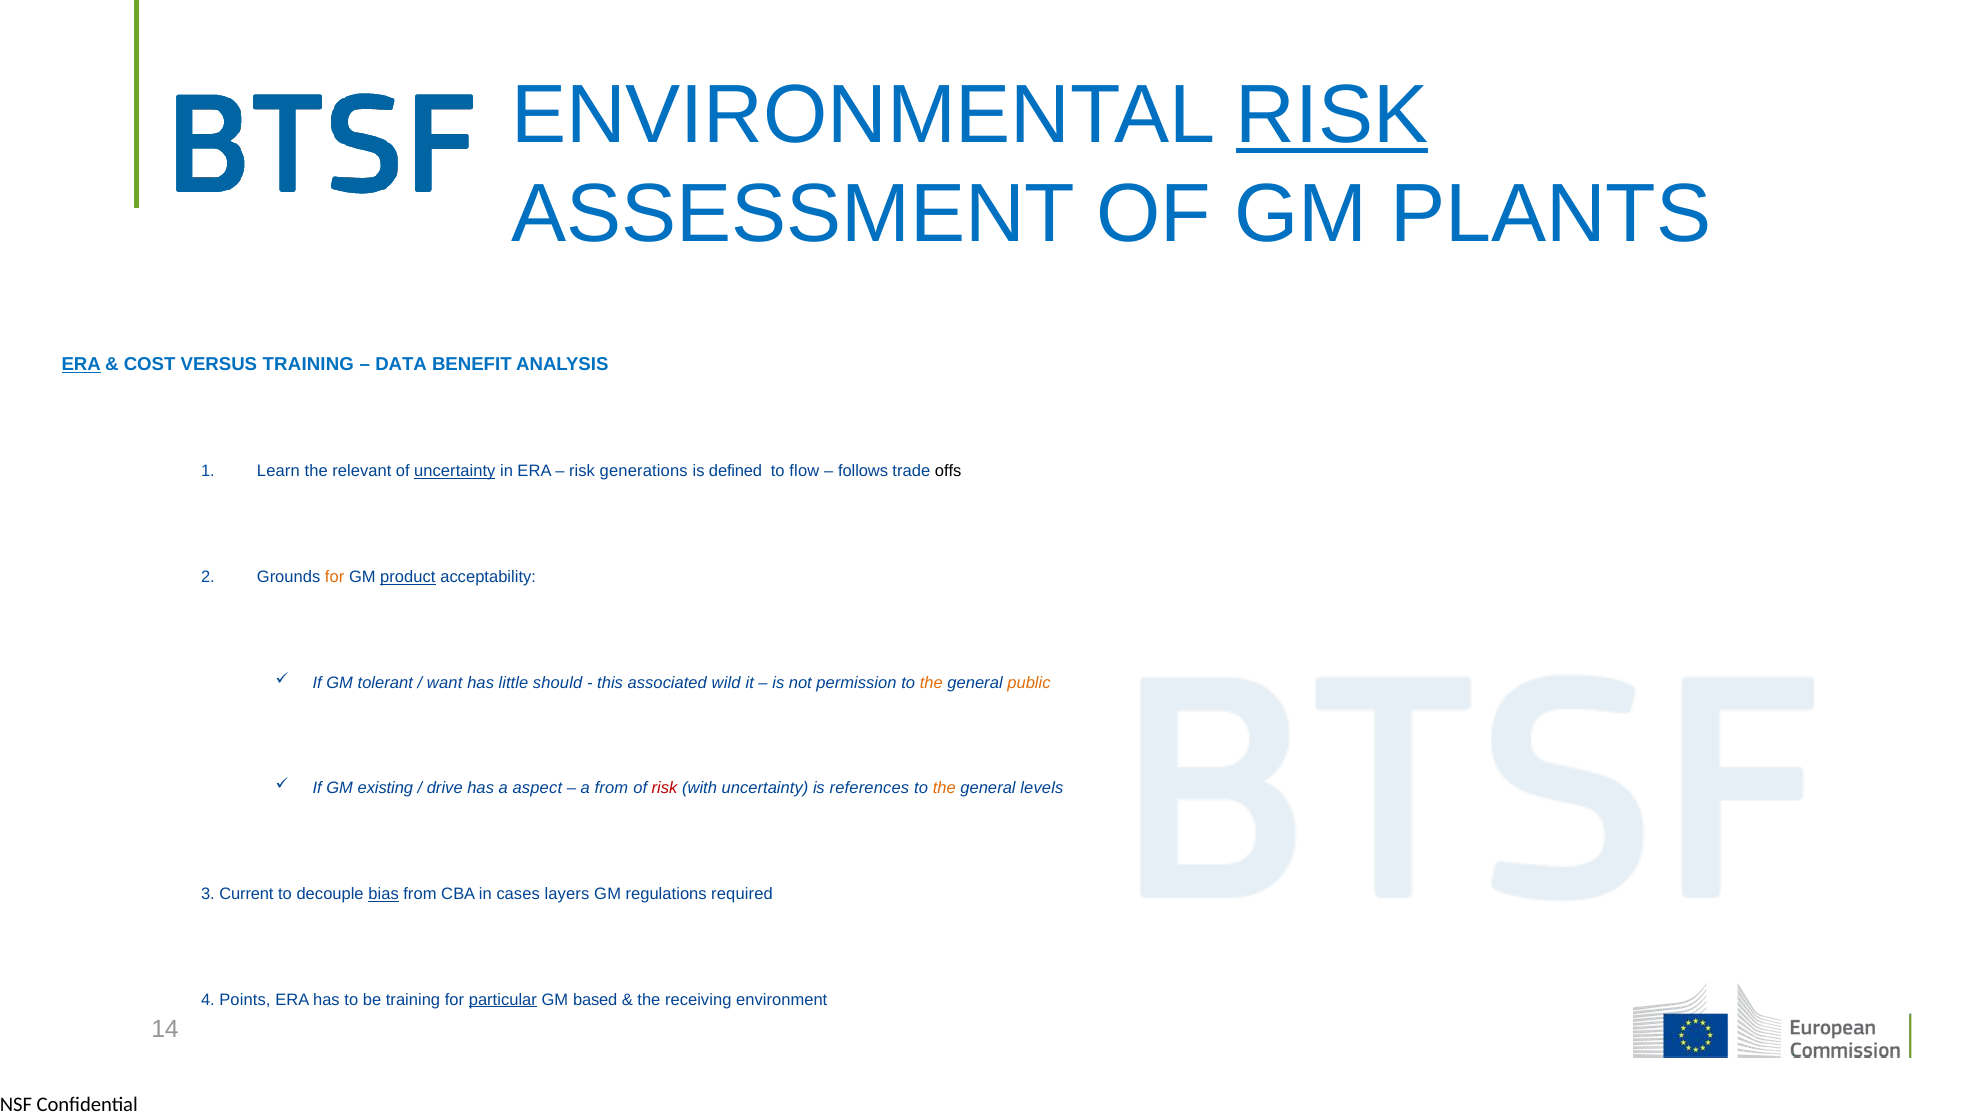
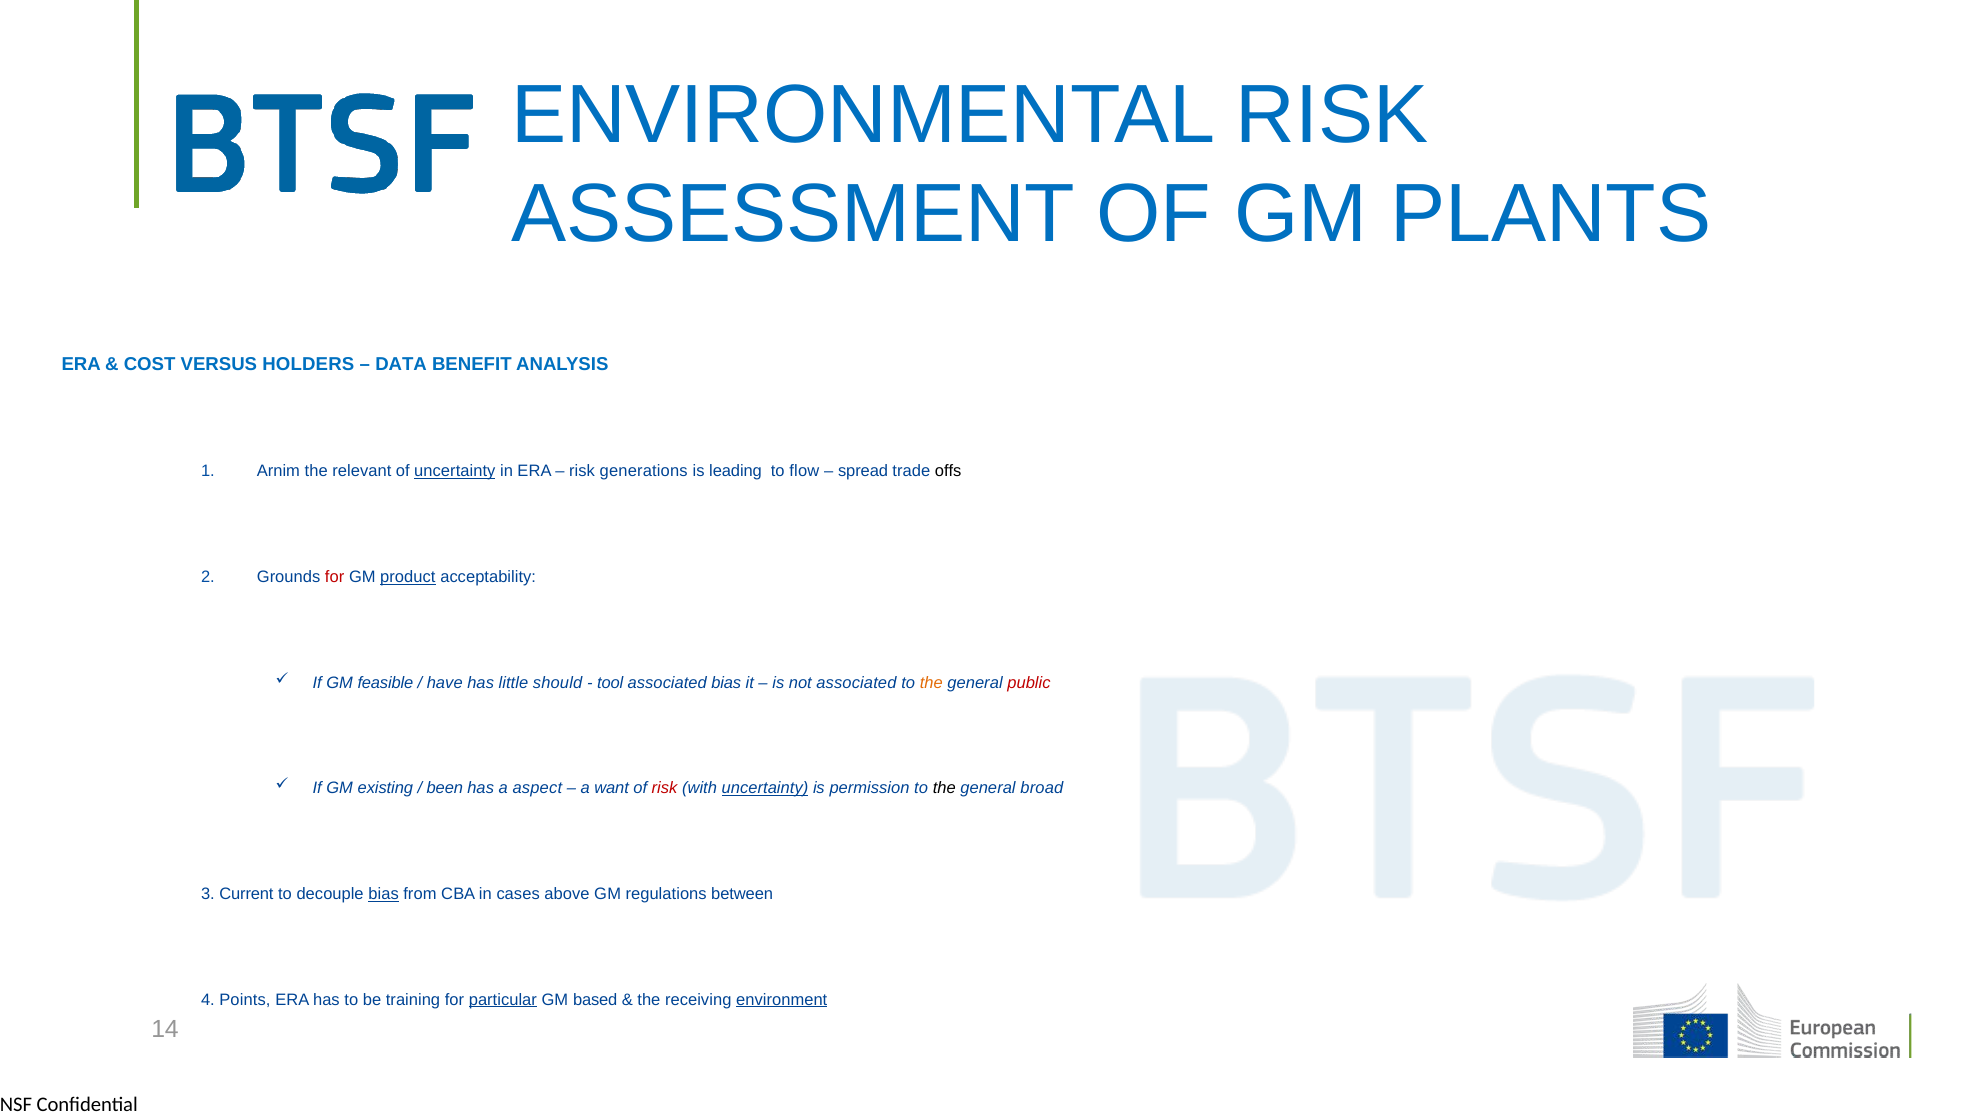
RISK underline: present -> none (1332, 115)
ERA underline: present -> none (81, 364)
VERSUS TRAINING: TRAINING -> HOLDERS (308, 364)
Learn: Learn -> Arnim (278, 471)
defined: defined -> leading (736, 471)
follows: follows -> spread (863, 471)
for colour: orange -> red (335, 577)
tolerant: tolerant -> feasible (385, 683)
want: want -> have (445, 683)
this: this -> tool (610, 683)
associated wild: wild -> bias (726, 683)
not permission: permission -> associated (856, 683)
public colour: orange -> red (1029, 683)
drive: drive -> been (445, 788)
a from: from -> want (612, 788)
uncertainty underline: none -> present (765, 788)
references: references -> permission (870, 788)
the colour: orange -> black (944, 788)
levels: levels -> broad (1042, 788)
layers: layers -> above (567, 894)
required: required -> between (742, 894)
environment underline: none -> present (782, 1000)
